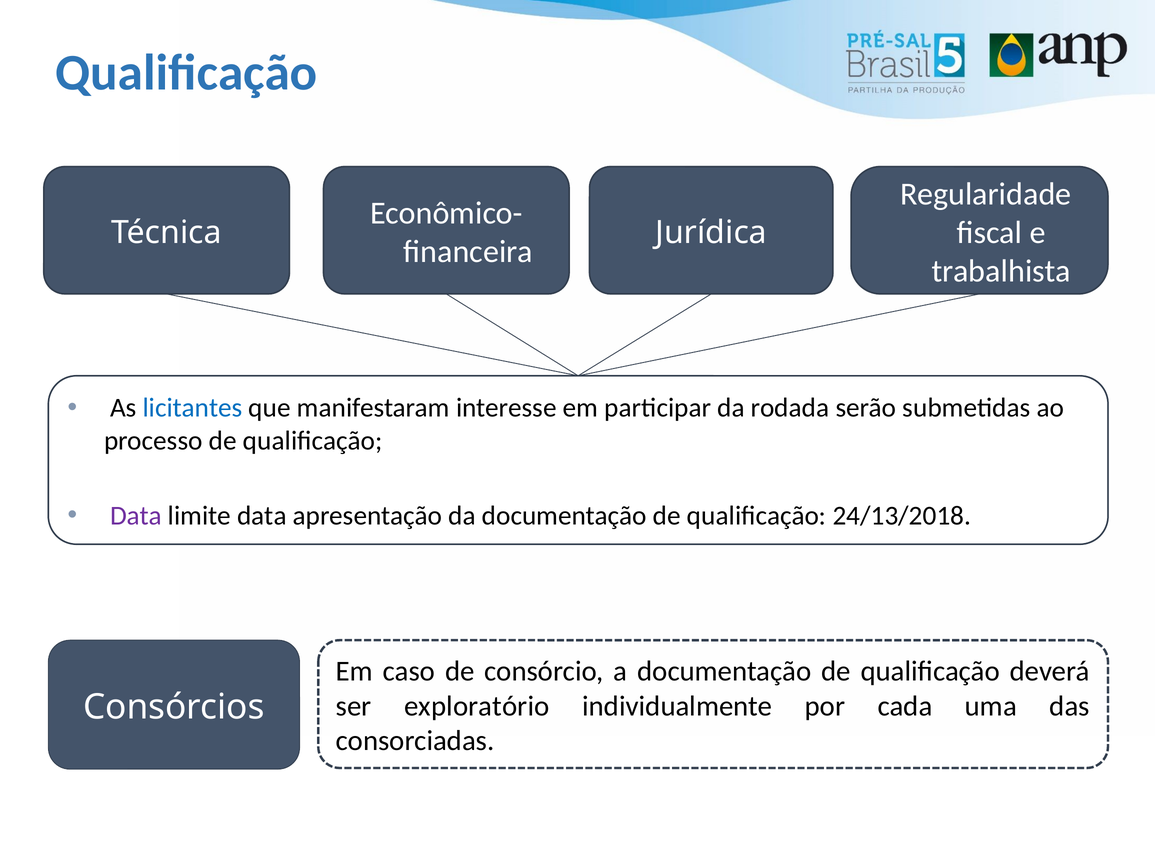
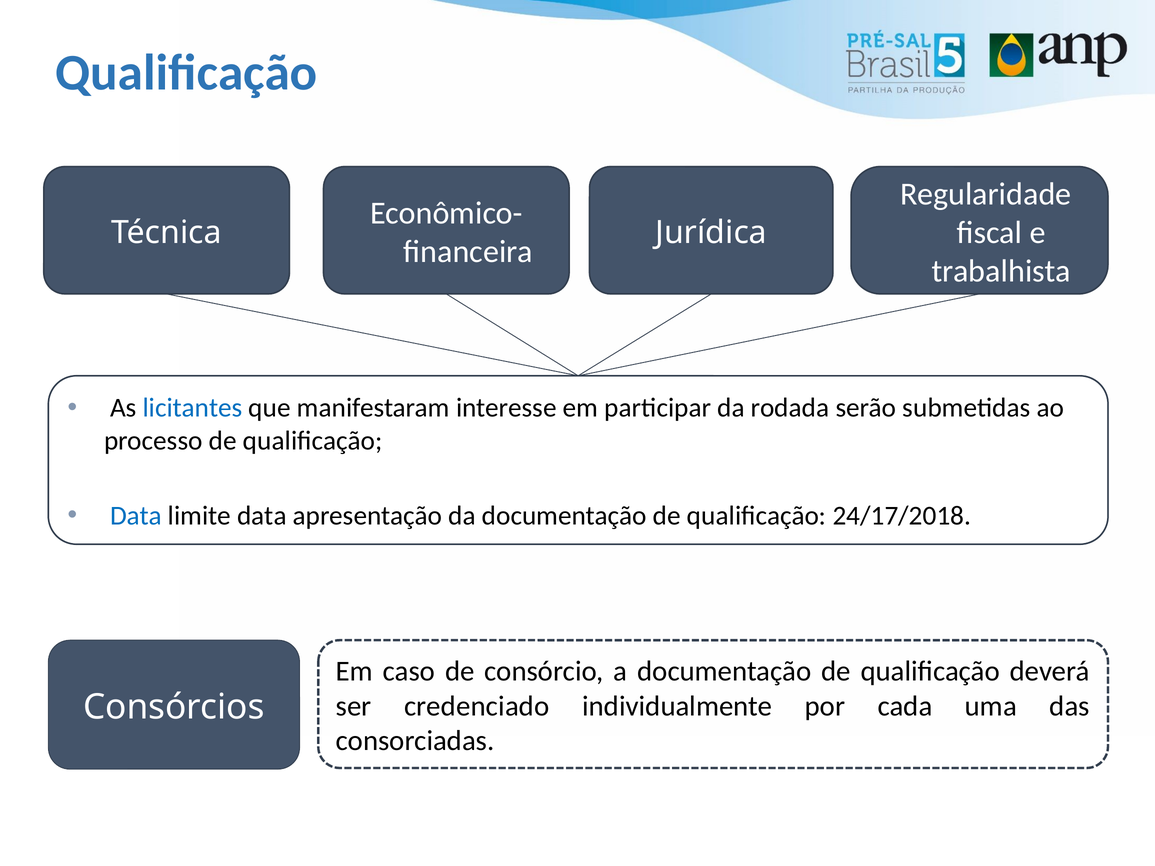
Data colour: purple -> blue (136, 516)
24/13/2018: 24/13/2018 -> 24/17/2018 (902, 516)
exploratório: exploratório -> credenciado (477, 706)
